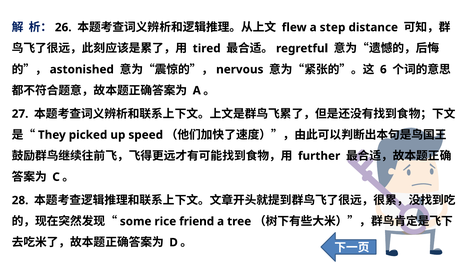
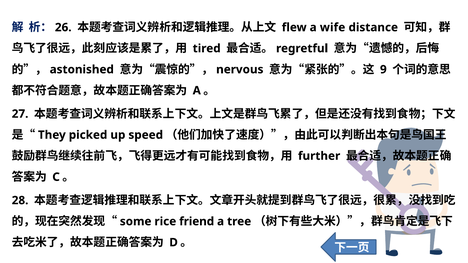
step: step -> wife (333, 27)
6: 6 -> 9 (383, 70)
